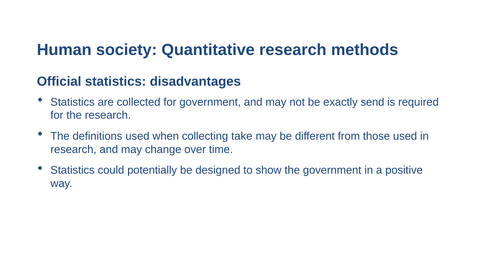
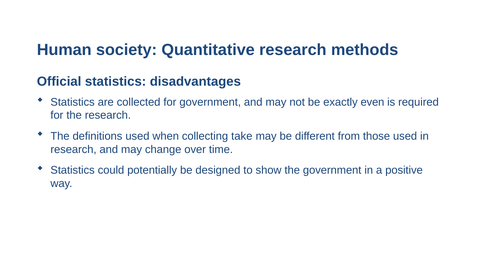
send: send -> even (372, 102)
